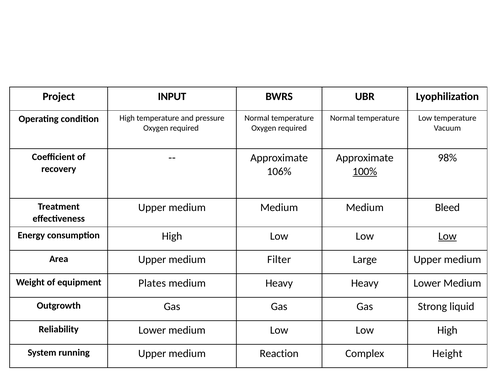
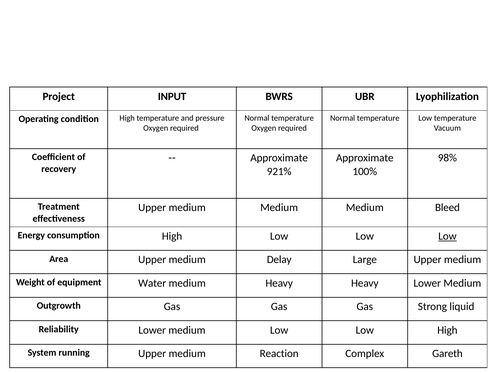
106%: 106% -> 921% (279, 171)
100% underline: present -> none (365, 171)
Filter: Filter -> Delay (279, 260)
Plates: Plates -> Water (152, 283)
Height: Height -> Gareth (447, 353)
